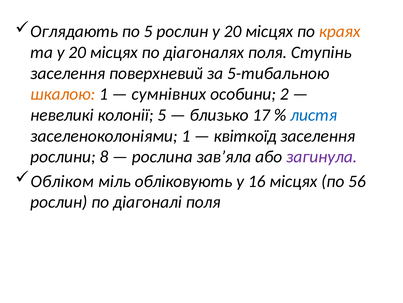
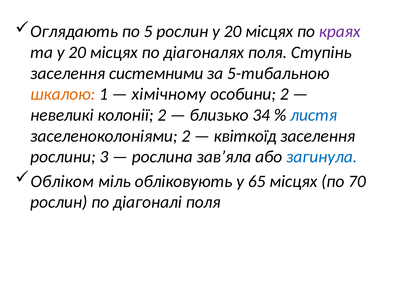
краях colour: orange -> purple (340, 31)
поверхневий: поверхневий -> системними (156, 73)
сумнівних: сумнівних -> хімічному (169, 94)
колонії 5: 5 -> 2 (162, 115)
17: 17 -> 34 (261, 115)
заселеноколоніями 1: 1 -> 2 (186, 136)
8: 8 -> 3 (104, 156)
загинула colour: purple -> blue (322, 156)
16: 16 -> 65 (257, 181)
56: 56 -> 70 (357, 181)
